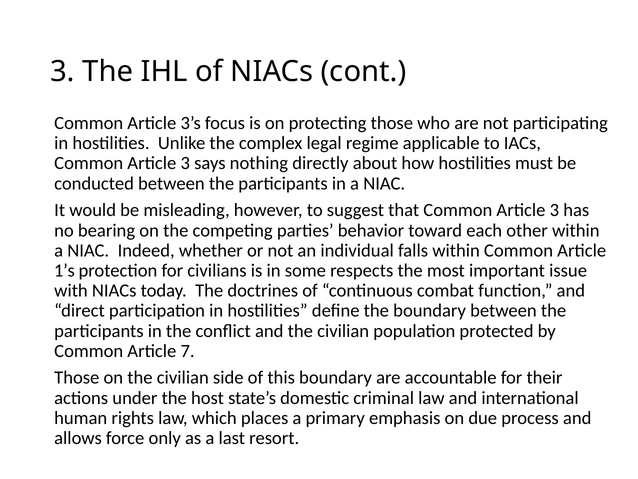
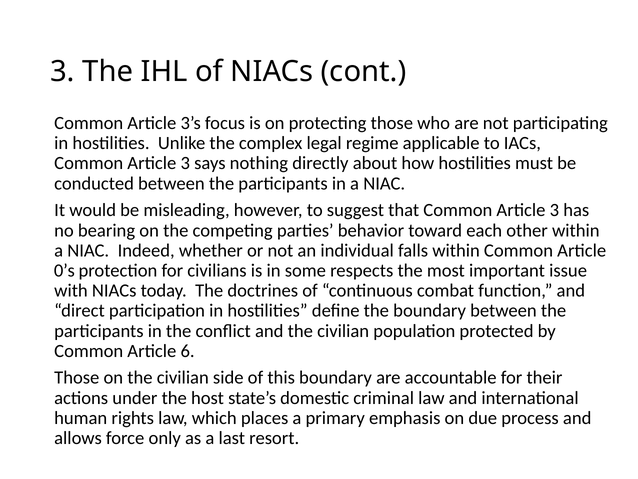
1’s: 1’s -> 0’s (64, 270)
7: 7 -> 6 (188, 351)
